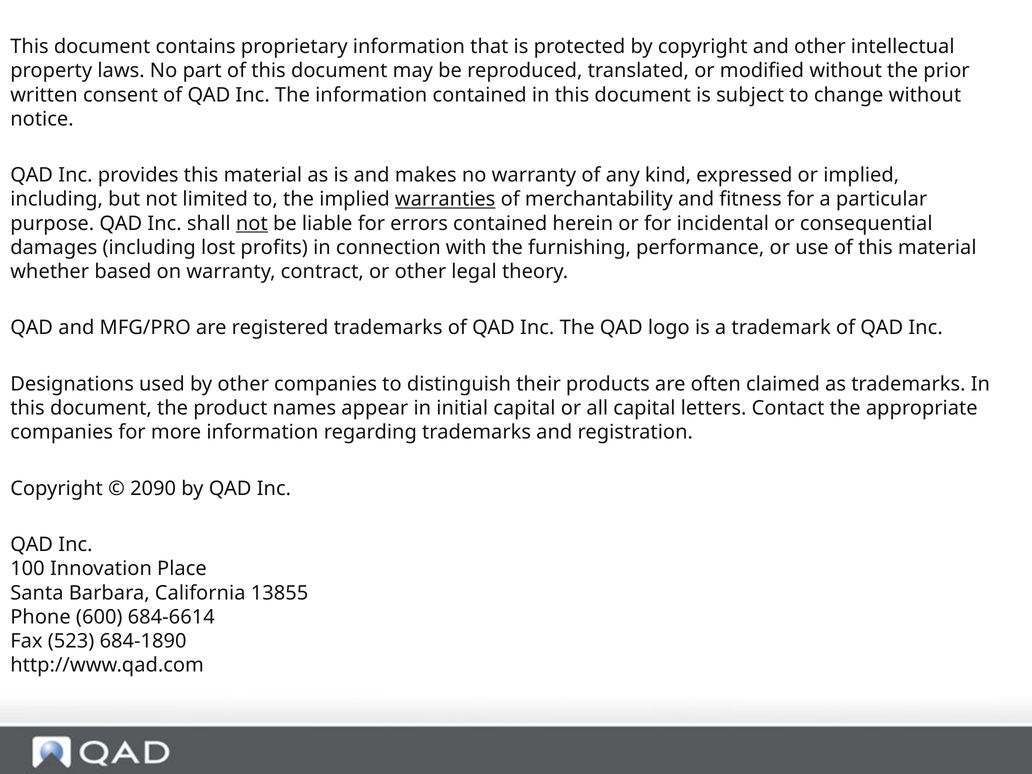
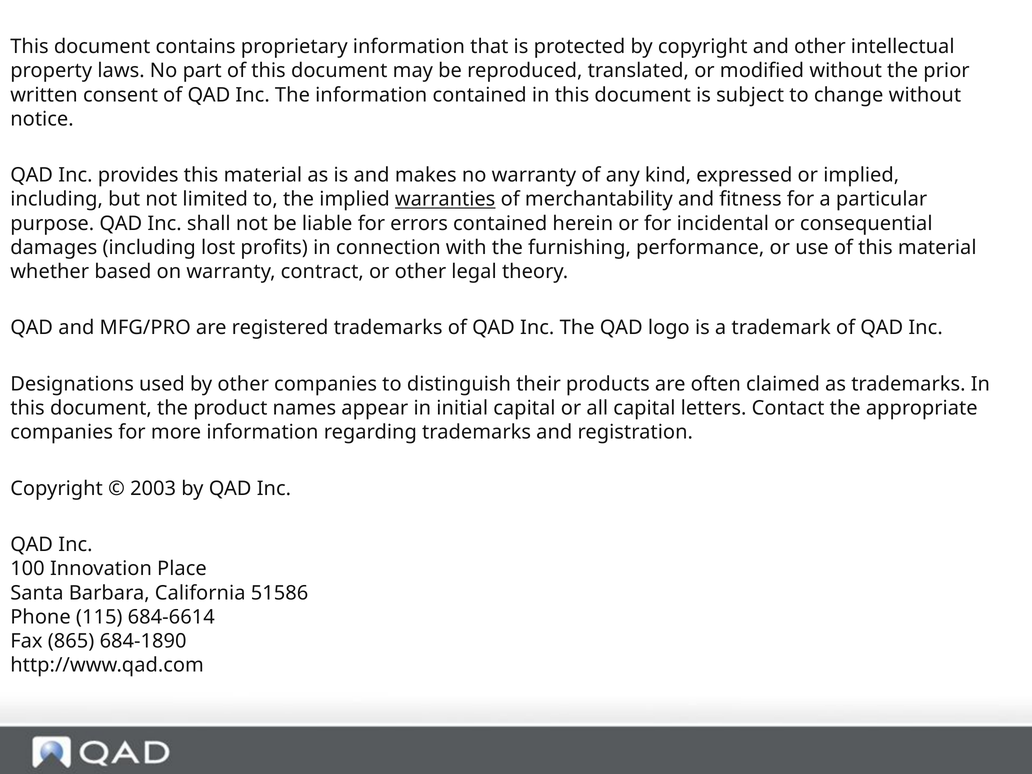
not underline: present -> none (252, 223)
2090: 2090 -> 2003 (153, 488)
13855: 13855 -> 51586 (279, 593)
600: 600 -> 115 (99, 617)
523: 523 -> 865 (71, 641)
